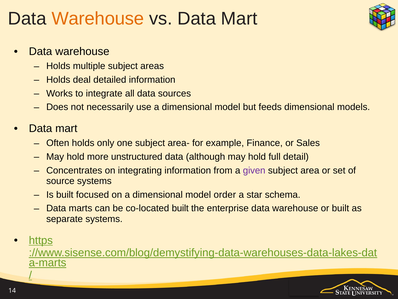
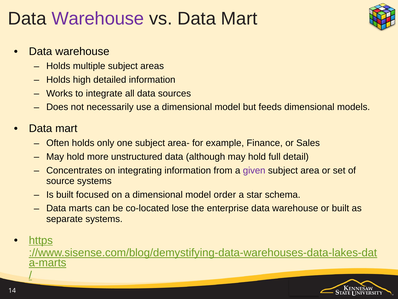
Warehouse colour: orange -> purple (98, 18)
deal: deal -> high (82, 80)
co-located built: built -> lose (180, 208)
